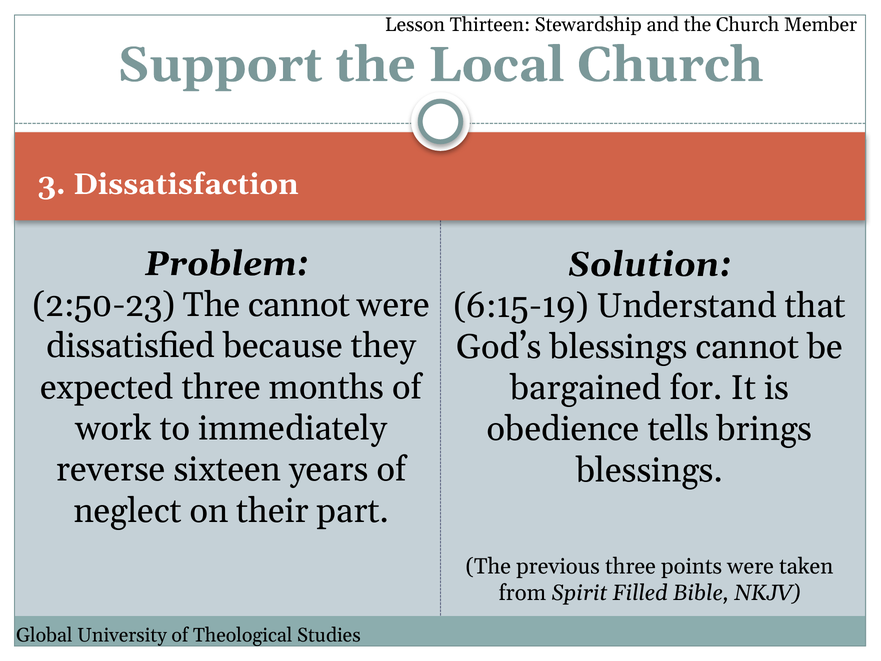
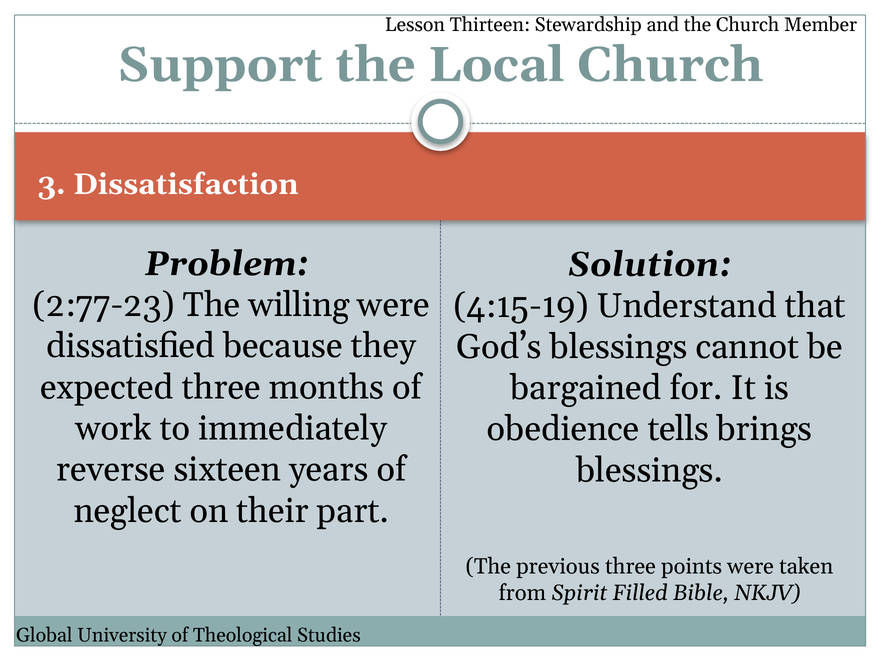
2:50-23: 2:50-23 -> 2:77-23 (104, 305)
The cannot: cannot -> willing (299, 305)
6:15-19: 6:15-19 -> 4:15-19 (521, 306)
